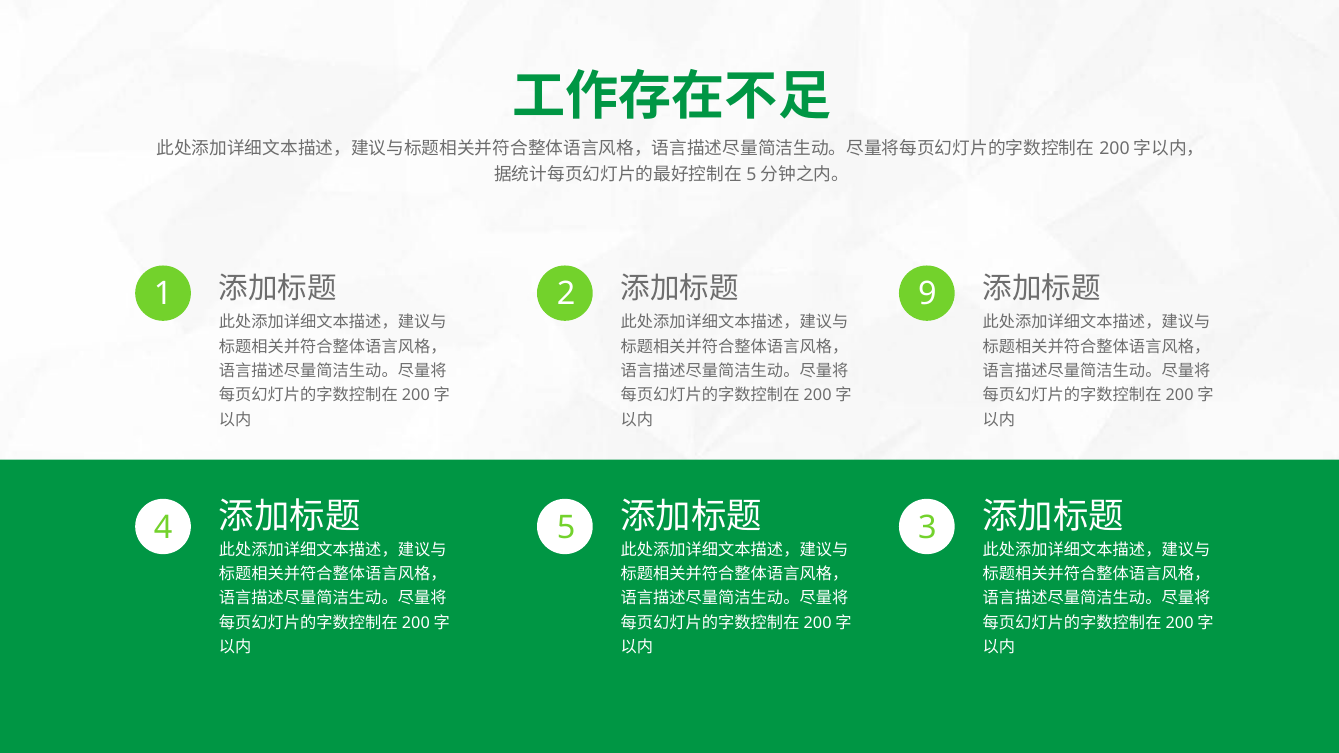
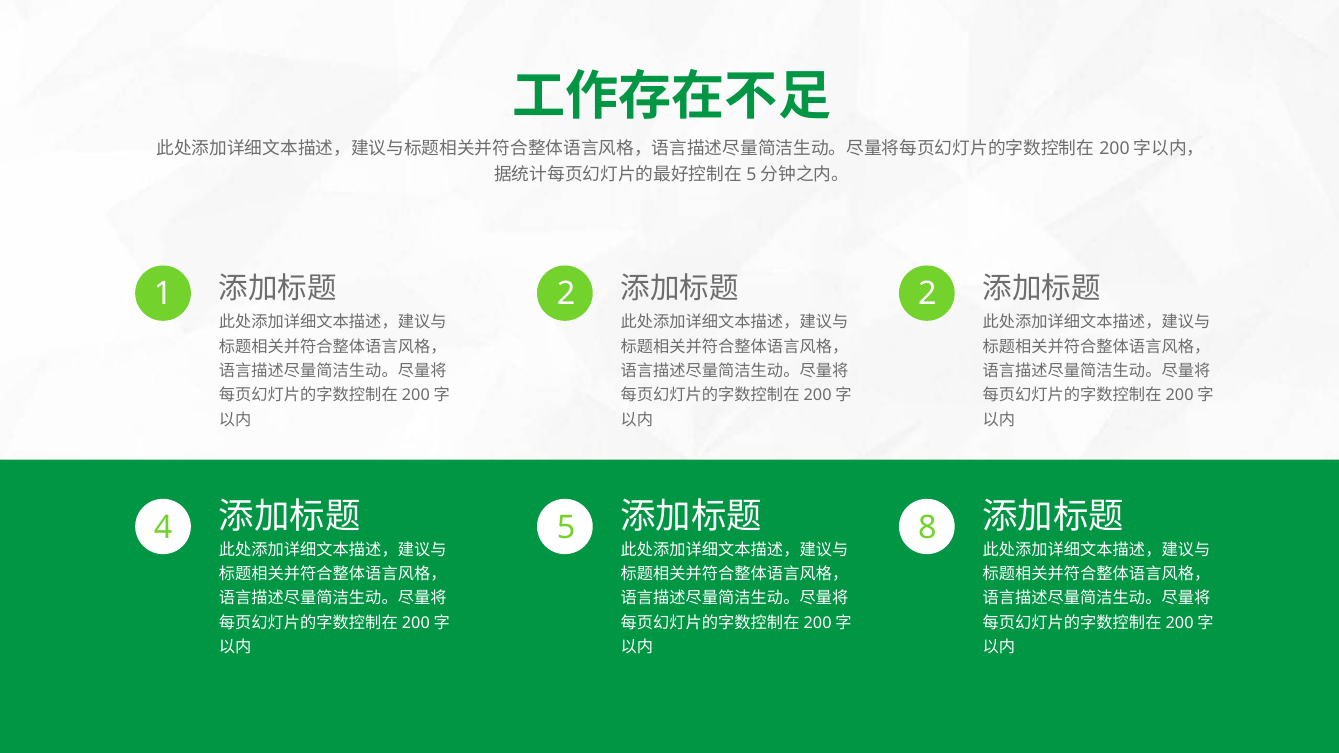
2 9: 9 -> 2 (927, 293)
3: 3 -> 8 (927, 528)
